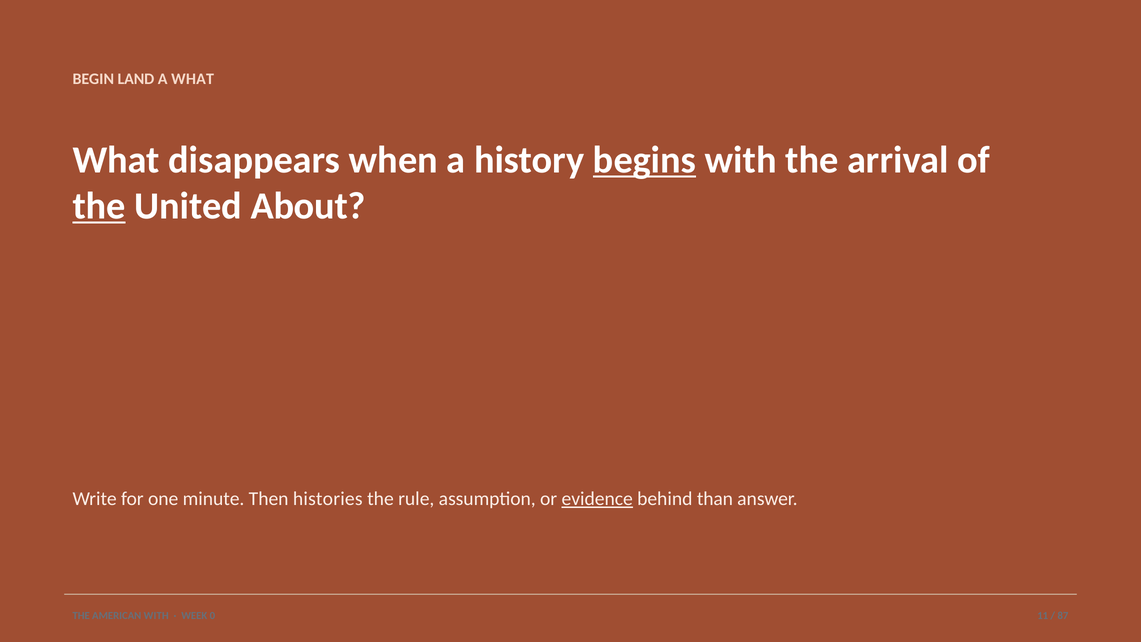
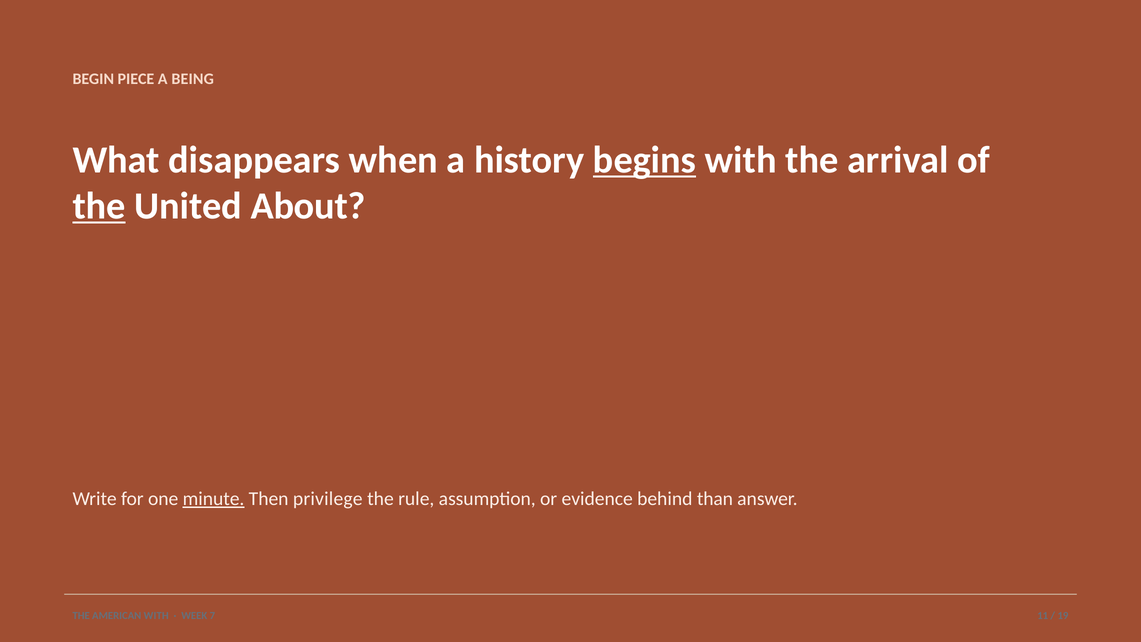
LAND: LAND -> PIECE (136, 79)
A WHAT: WHAT -> BEING (193, 79)
minute underline: none -> present (214, 499)
histories: histories -> privilege (328, 499)
evidence underline: present -> none (597, 499)
0: 0 -> 7 (212, 616)
87: 87 -> 19 (1063, 616)
